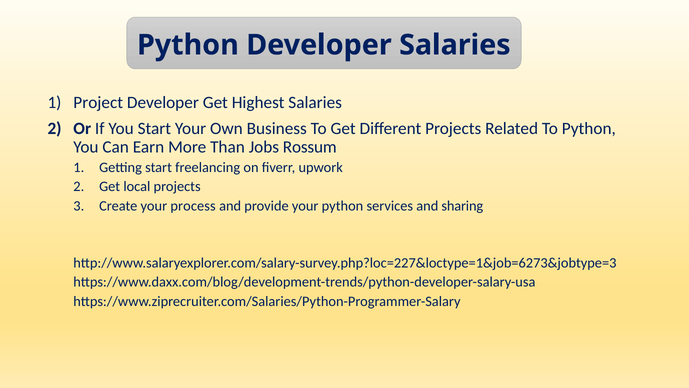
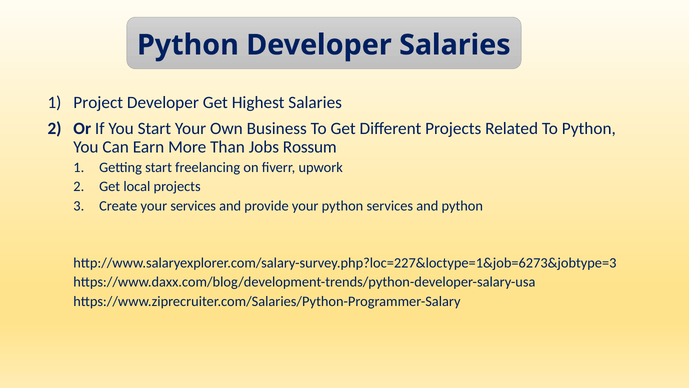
your process: process -> services (193, 206)
and sharing: sharing -> python (462, 206)
